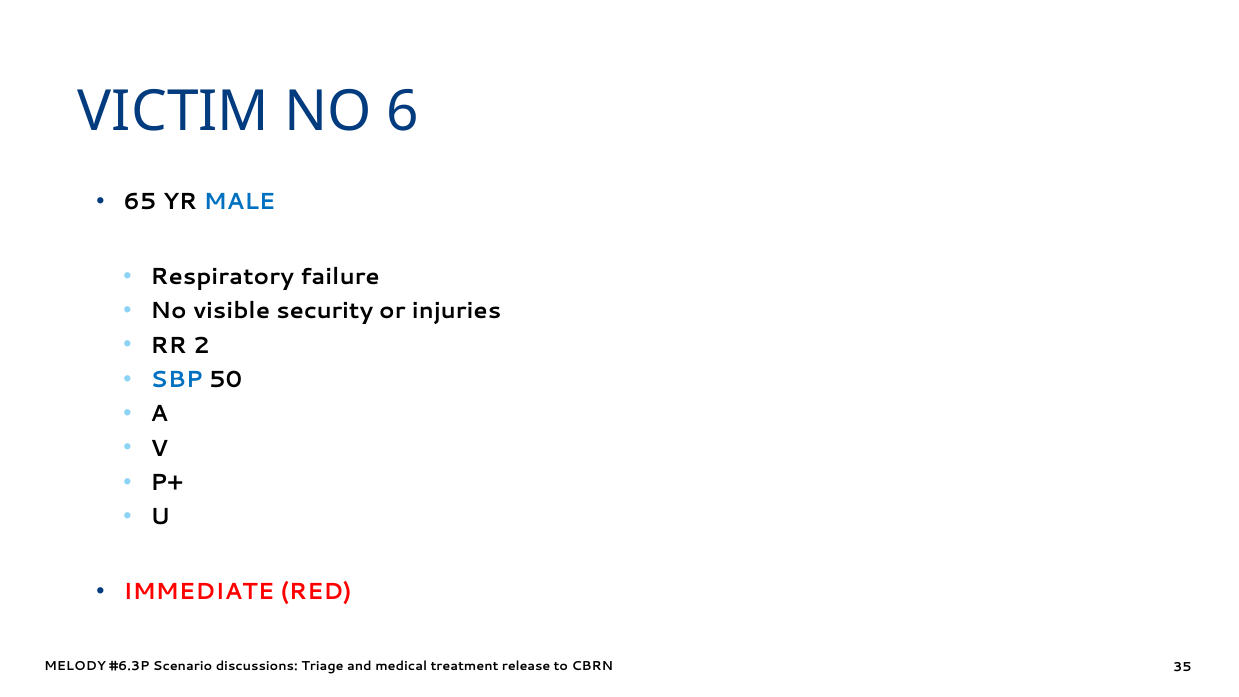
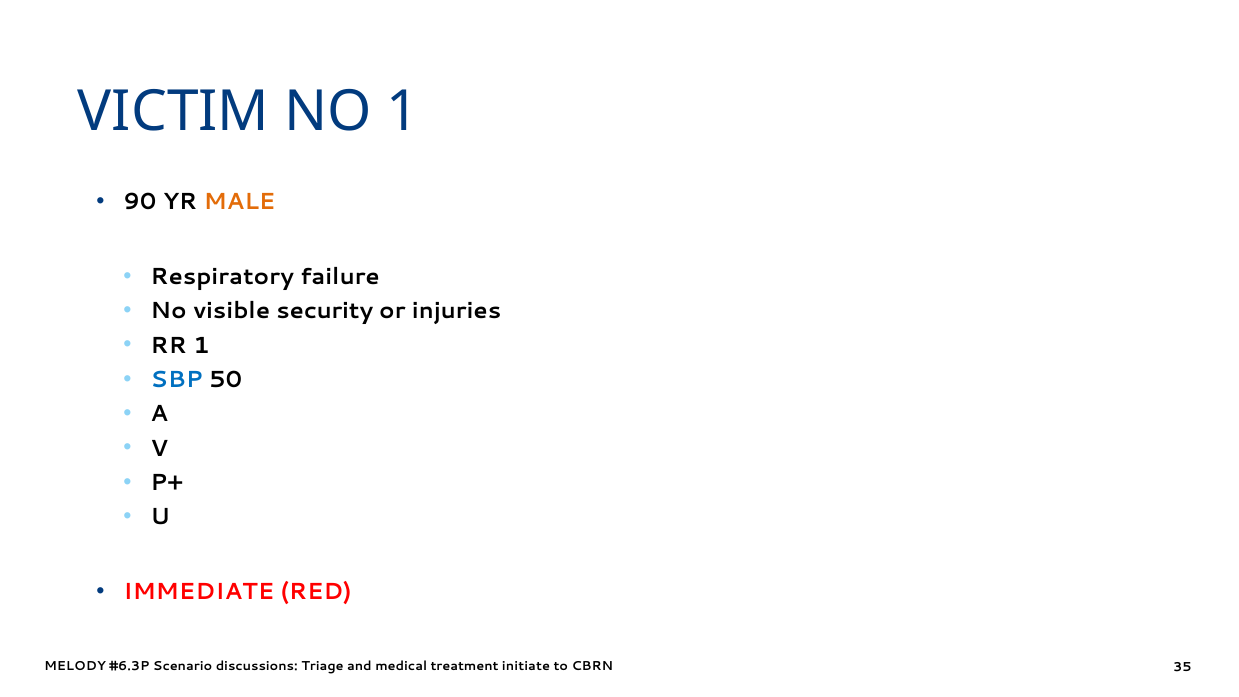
NO 6: 6 -> 1 (403, 112)
65: 65 -> 90 (140, 202)
MALE colour: blue -> orange (239, 202)
RR 2: 2 -> 1 (201, 345)
release: release -> initiate (526, 666)
